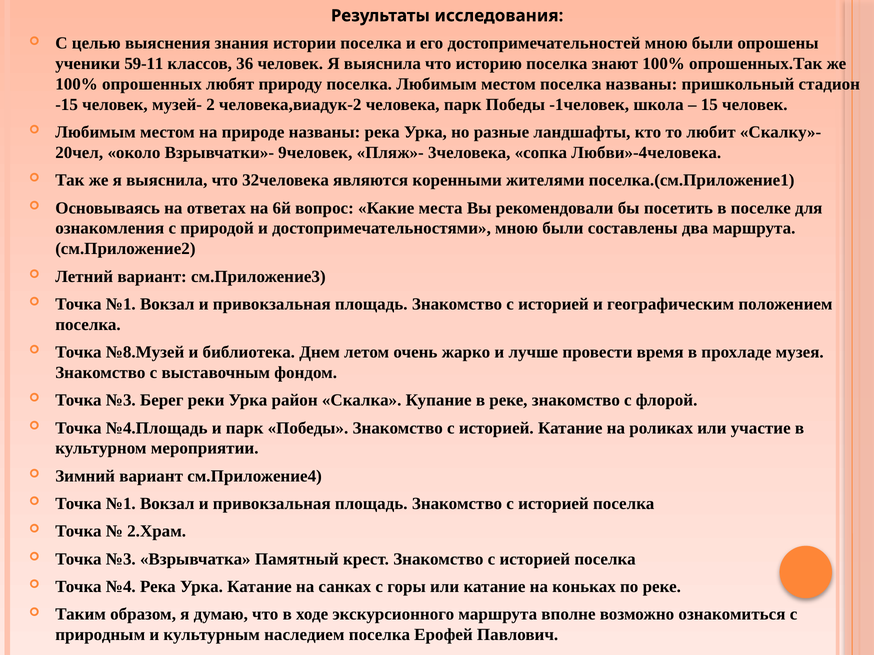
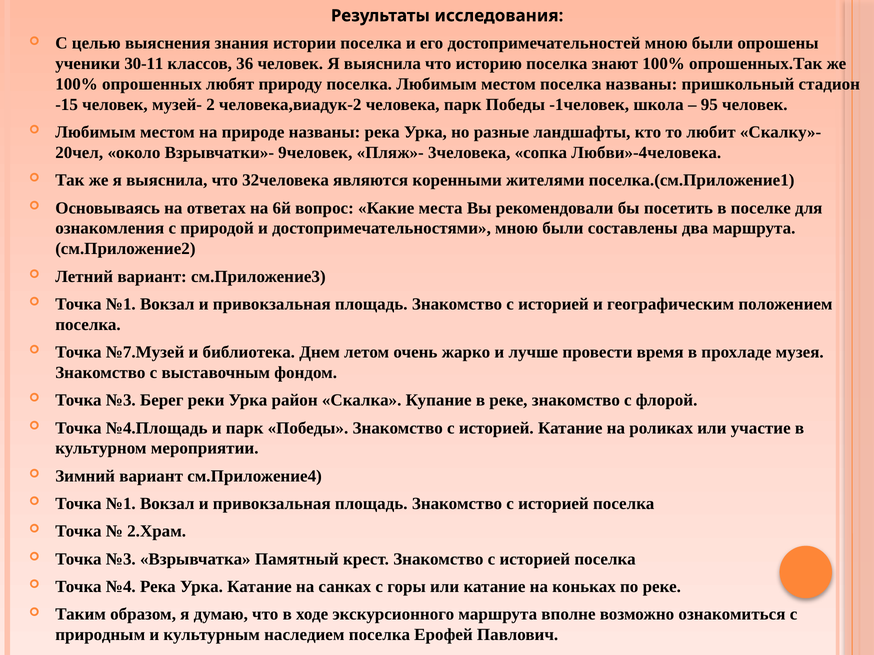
59-11: 59-11 -> 30-11 (144, 64)
15: 15 -> 95 (709, 105)
№8.Музей: №8.Музей -> №7.Музей (145, 352)
